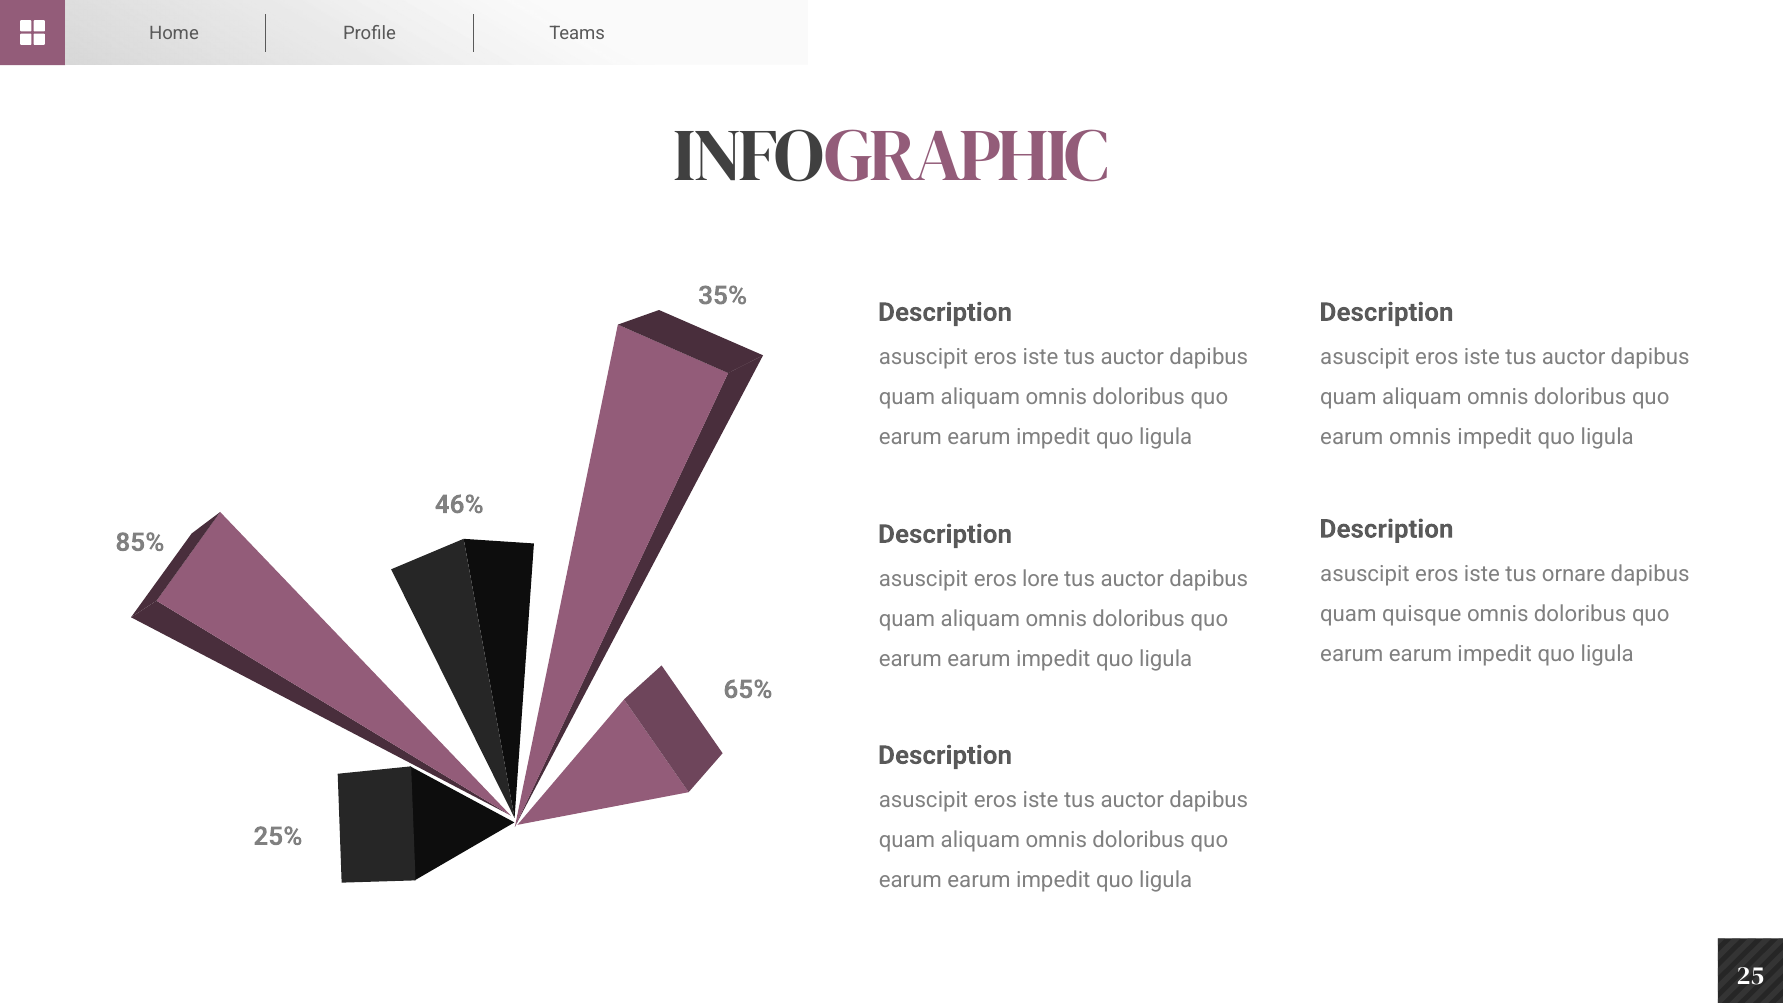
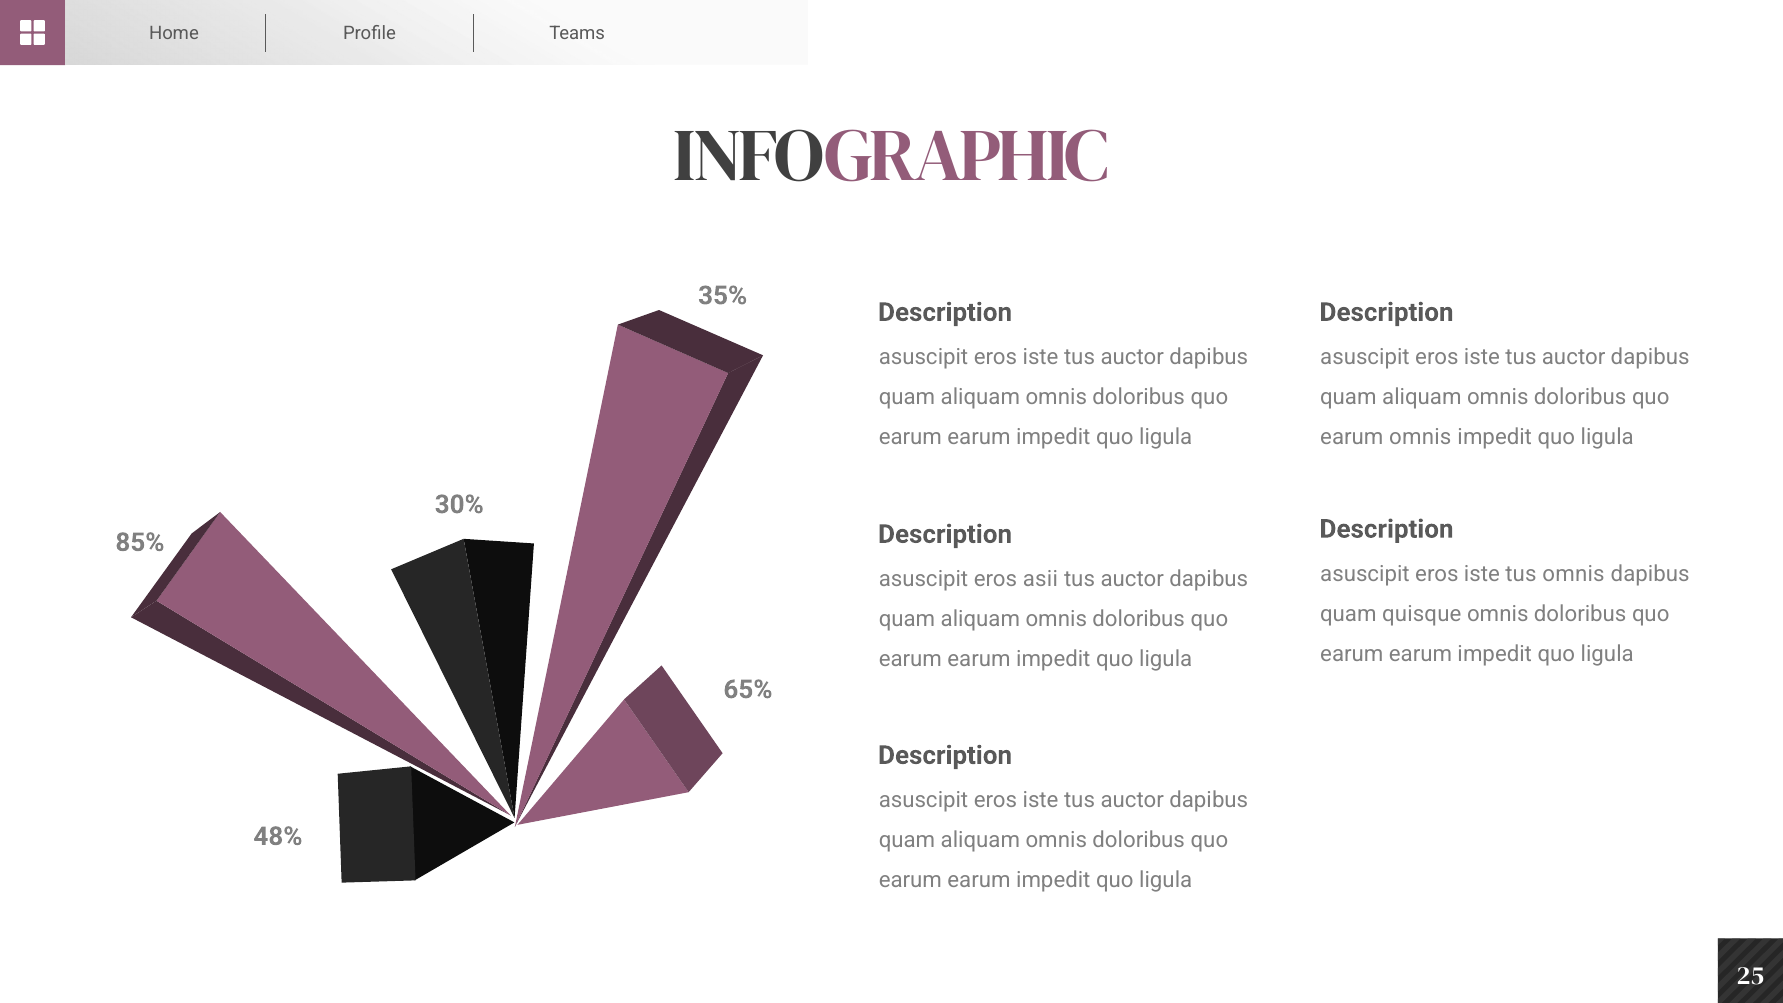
46%: 46% -> 30% (459, 504)
tus ornare: ornare -> omnis (1574, 574)
lore: lore -> asii (1040, 579)
25%: 25% -> 48% (278, 836)
